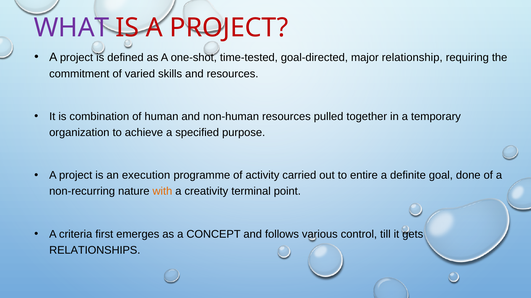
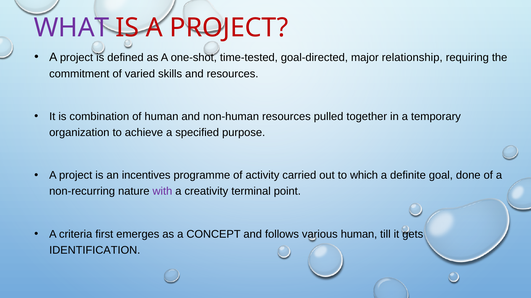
execution: execution -> incentives (146, 176)
entire: entire -> which (364, 176)
with colour: orange -> purple (162, 192)
various control: control -> human (359, 235)
RELATIONSHIPS: RELATIONSHIPS -> IDENTIFICATION (95, 251)
